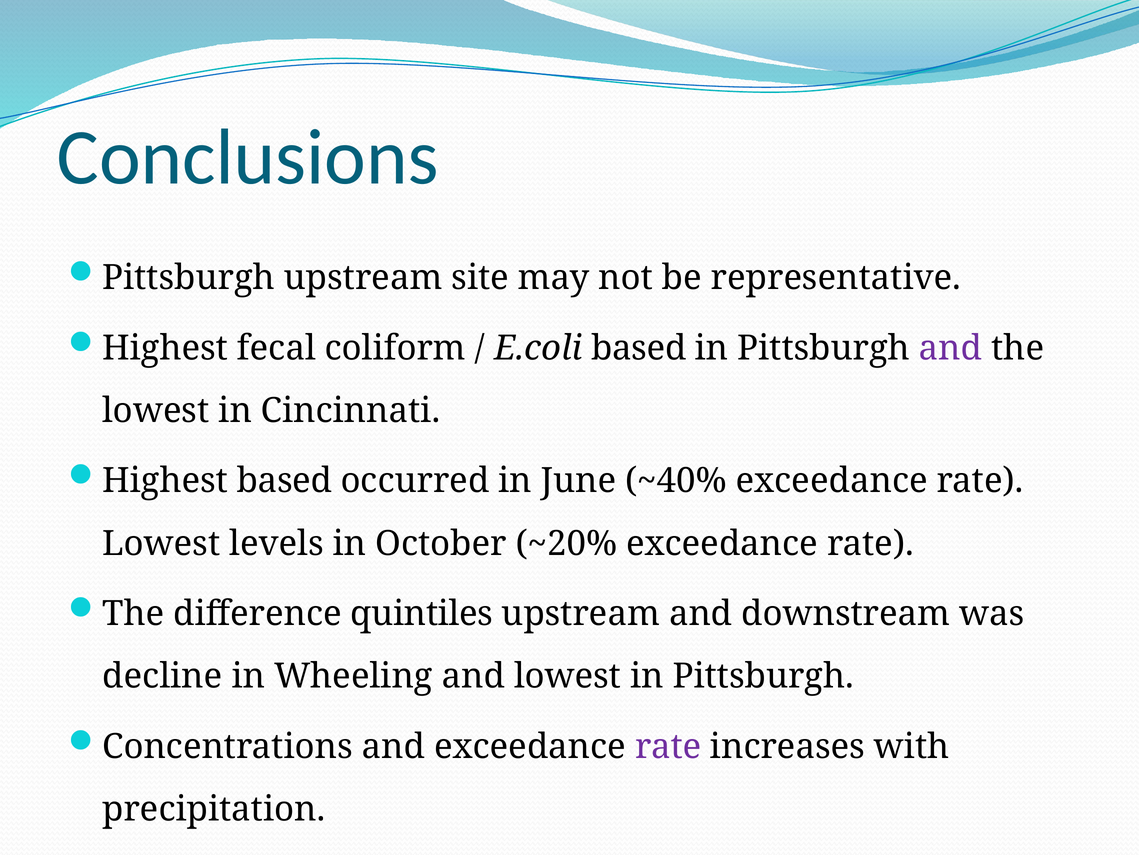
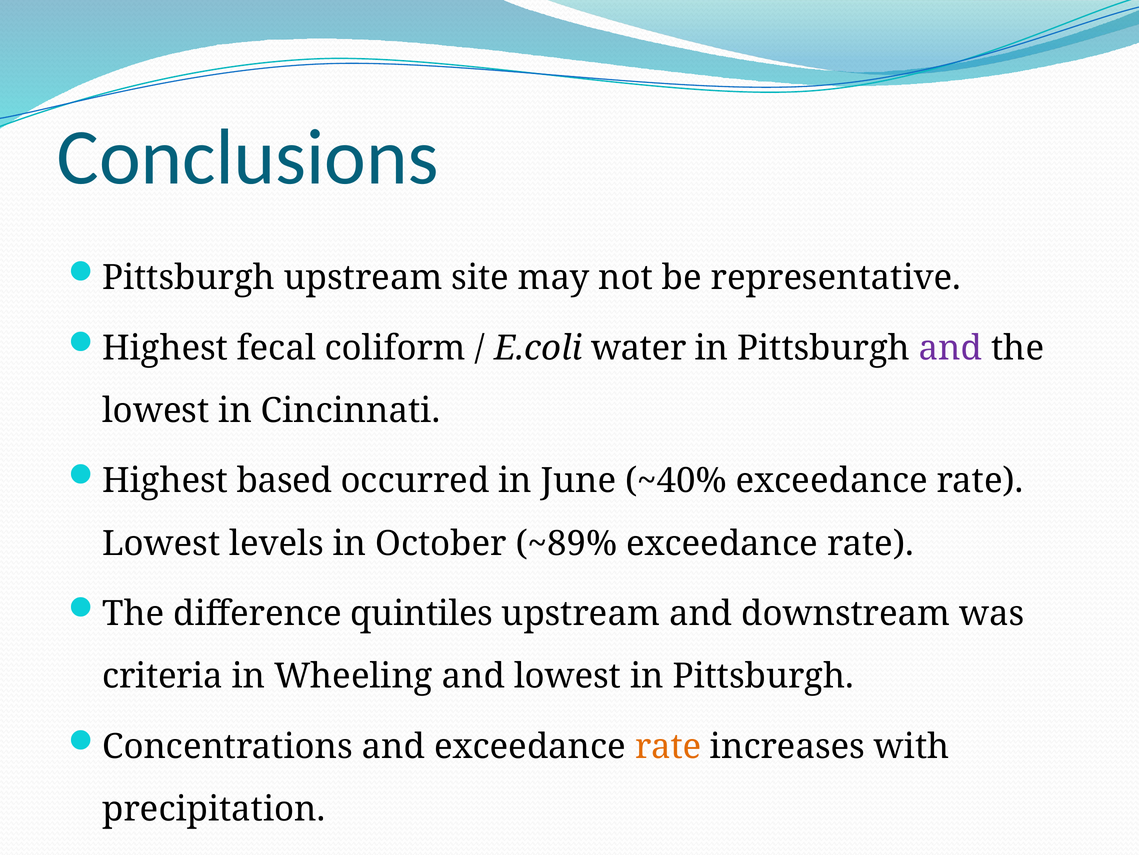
E.coli based: based -> water (639, 348)
~20%: ~20% -> ~89% (566, 543)
decline: decline -> criteria (163, 676)
rate colour: purple -> orange (668, 746)
